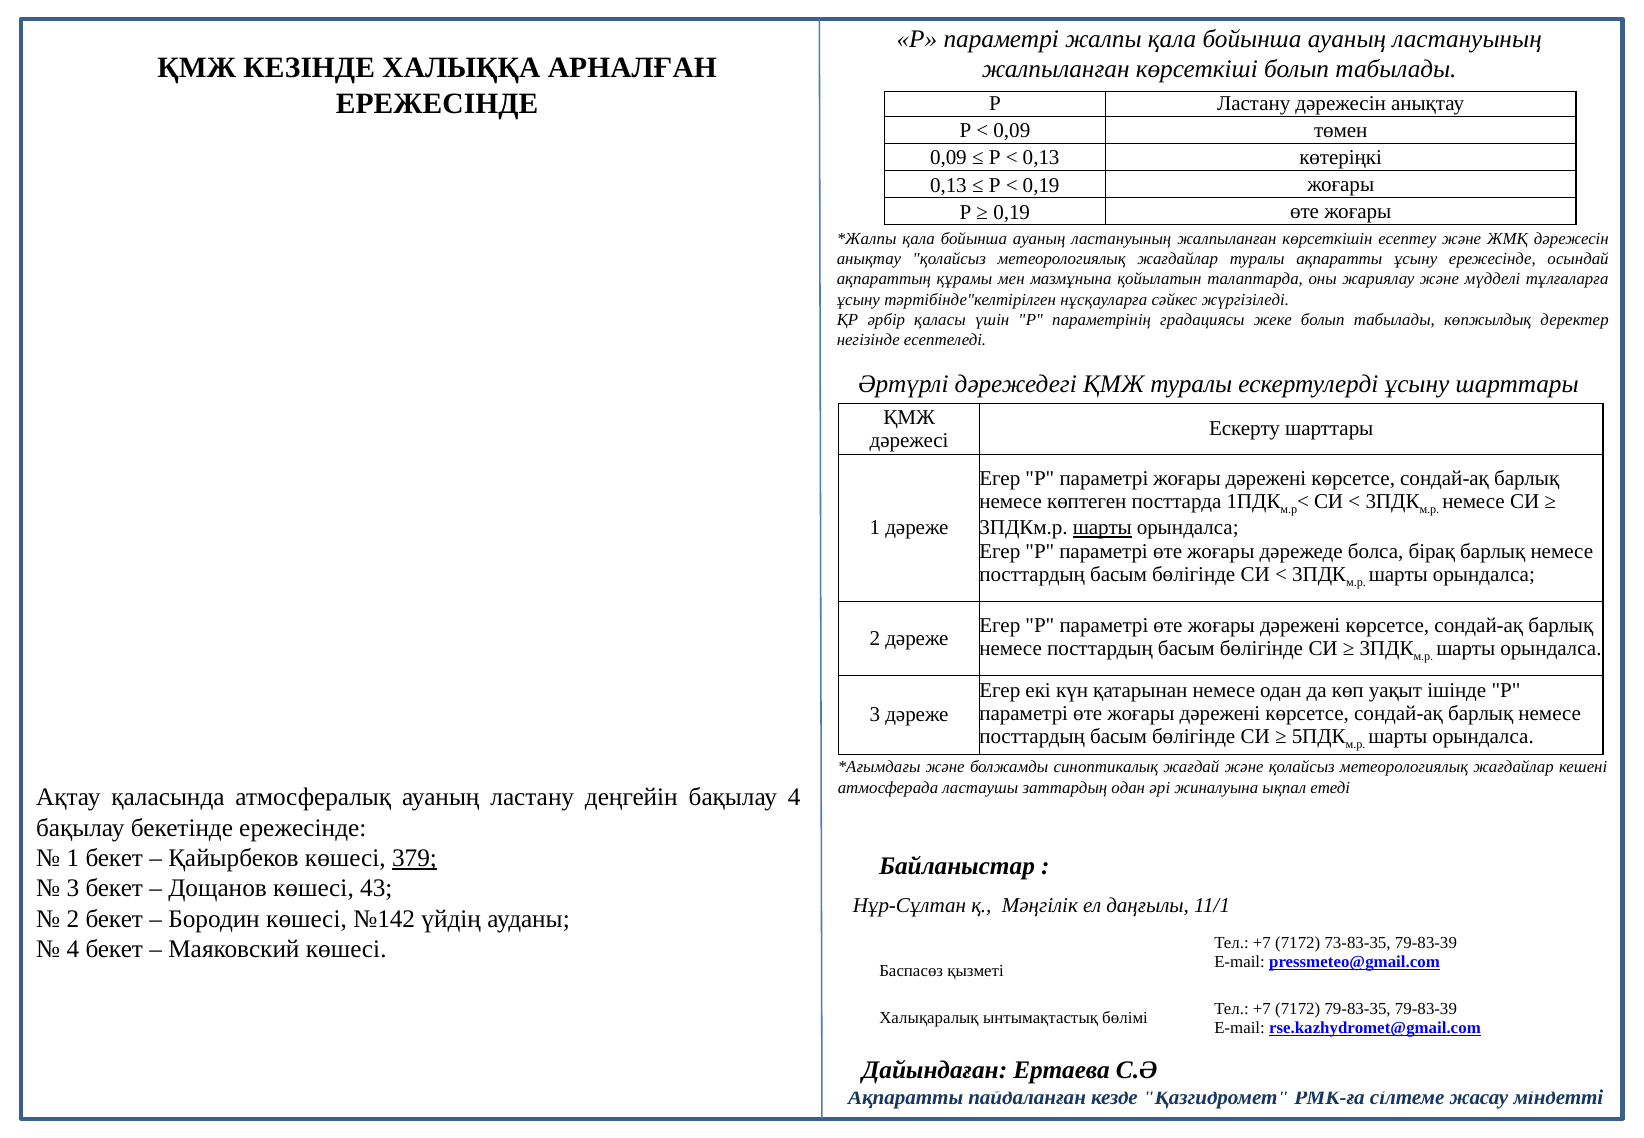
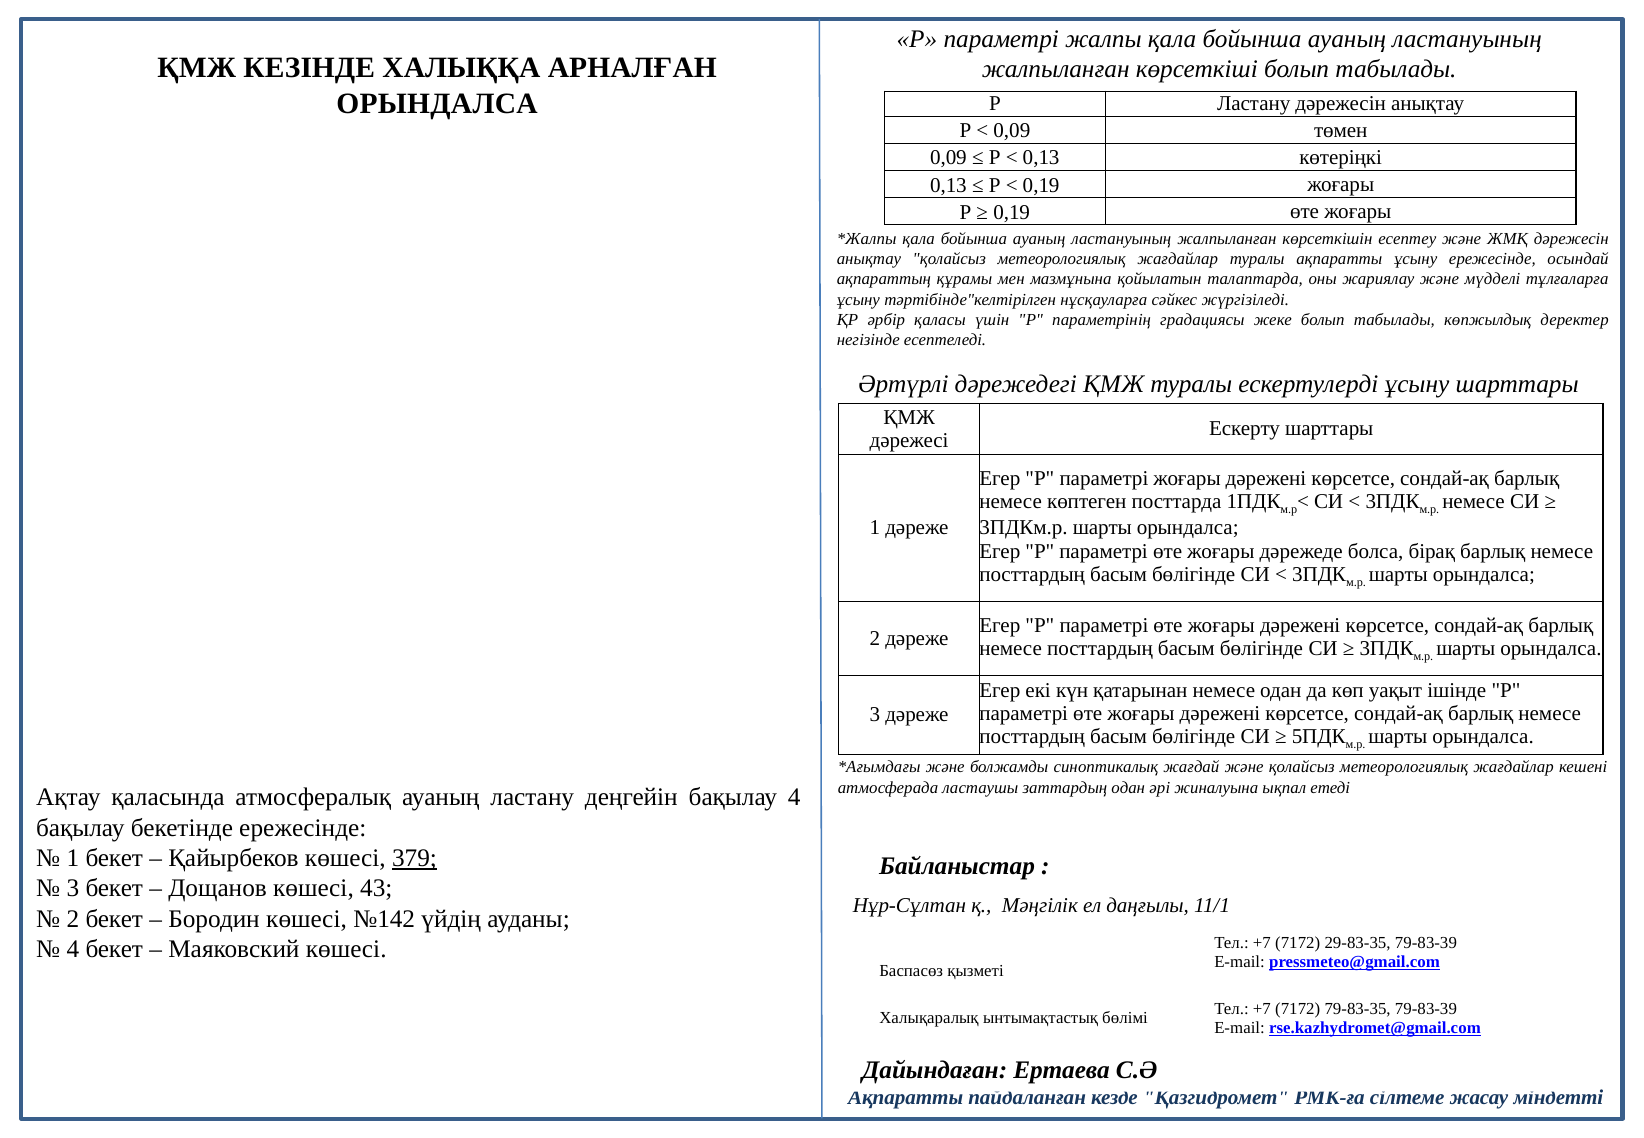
ЕРЕЖЕСІНДЕ: ЕРЕЖЕСІНДЕ -> ОРЫНДАЛСА (437, 103)
шарты underline: present -> none (1102, 528)
73-83-35: 73-83-35 -> 29-83-35 (1358, 943)
